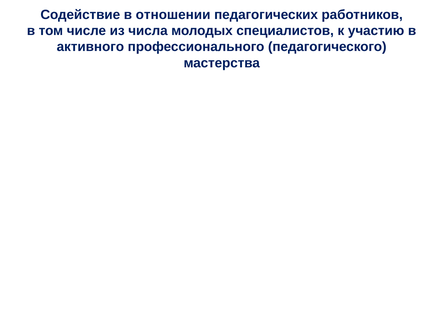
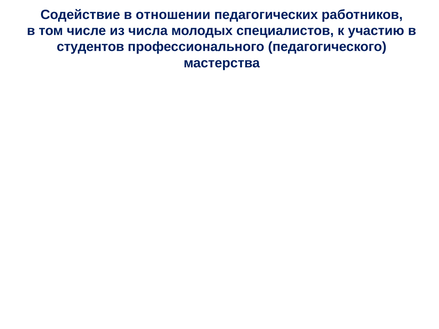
активного: активного -> студентов (90, 47)
